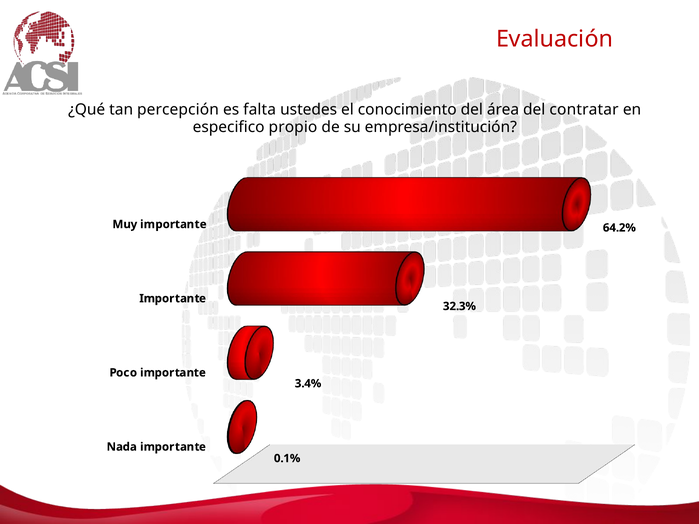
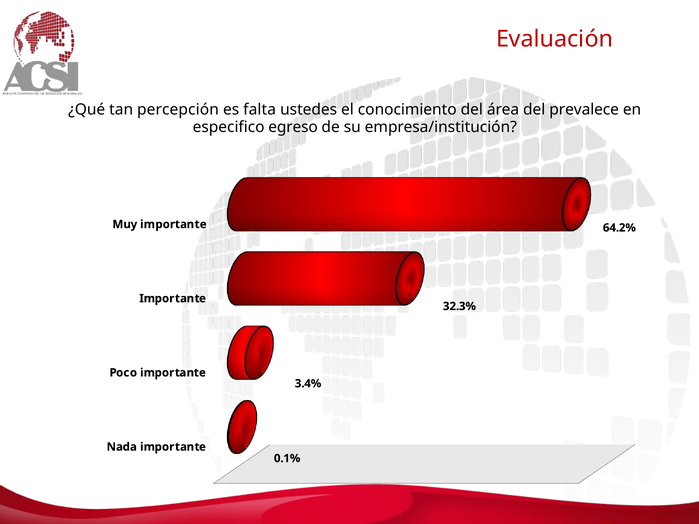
contratar: contratar -> prevalece (584, 110)
propio: propio -> egreso (293, 127)
